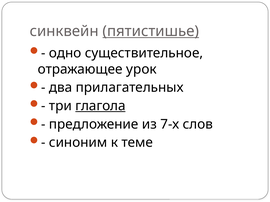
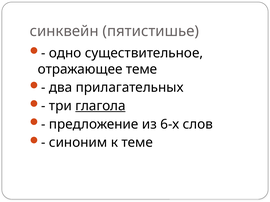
пятистишье underline: present -> none (151, 31)
отражающее урок: урок -> теме (142, 69)
7-х: 7-х -> 6-х (170, 124)
